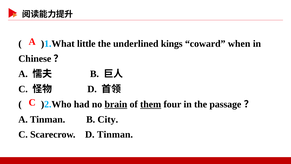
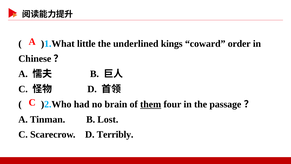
when: when -> order (239, 44)
brain underline: present -> none (116, 104)
City: City -> Lost (108, 119)
D Tinman: Tinman -> Terribly (115, 134)
